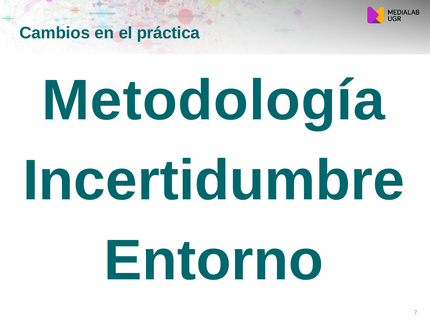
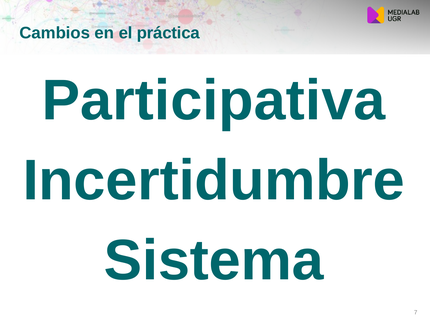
Metodología: Metodología -> Participativa (214, 101)
Entorno: Entorno -> Sistema (214, 261)
